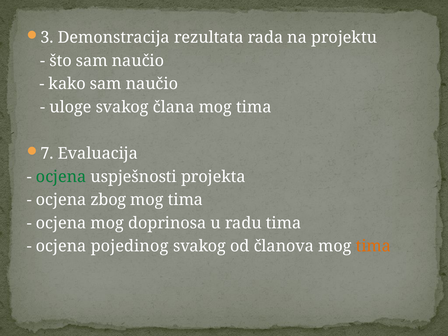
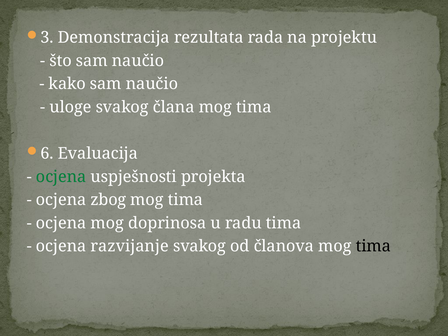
7: 7 -> 6 (47, 154)
pojedinog: pojedinog -> razvijanje (130, 246)
tima colour: orange -> black (373, 246)
